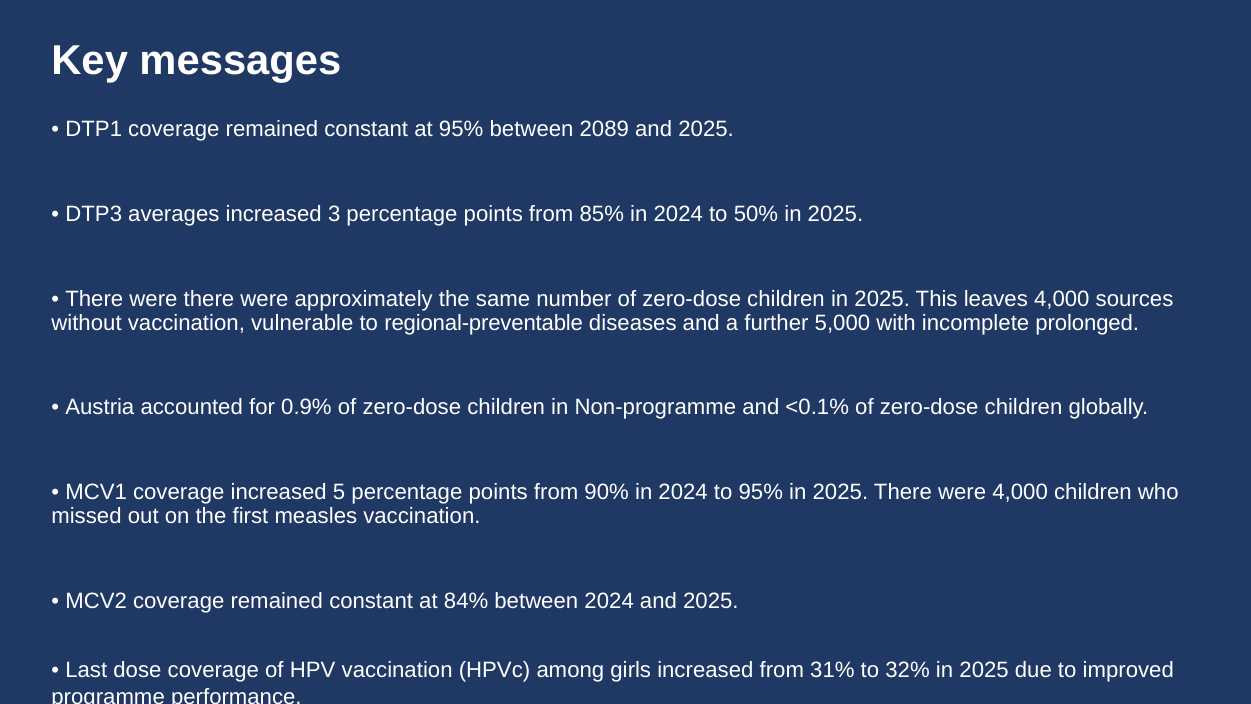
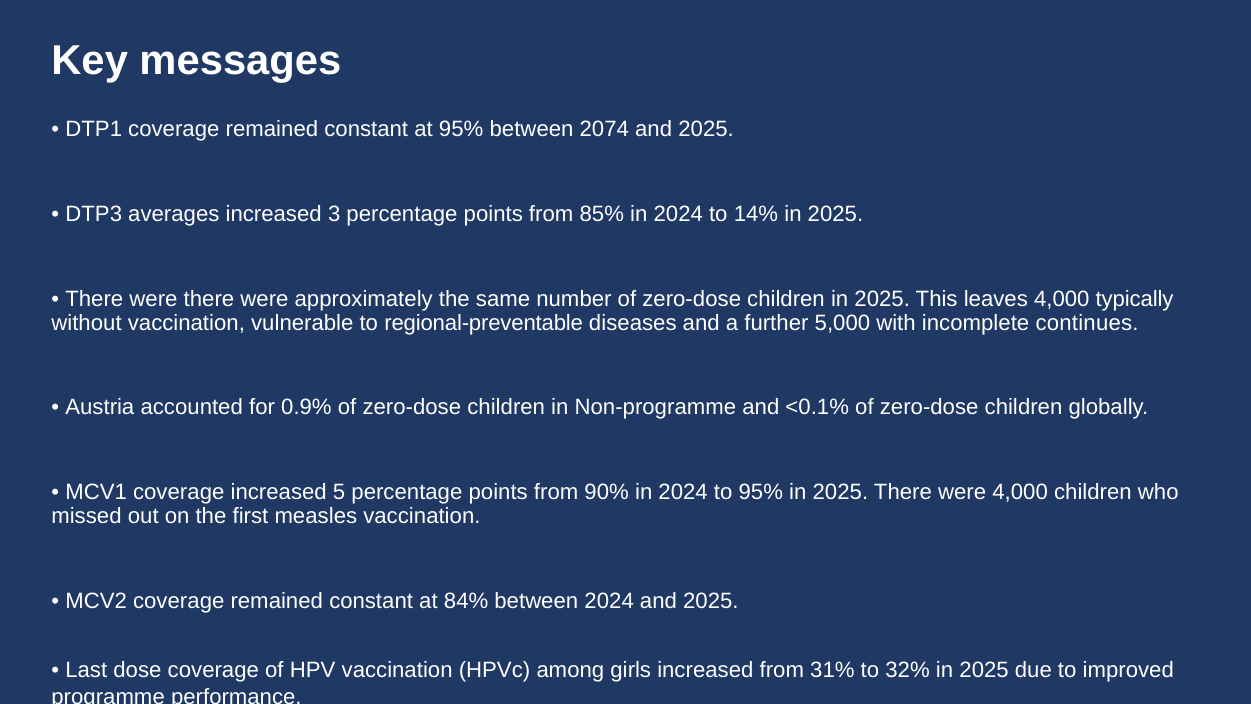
2089: 2089 -> 2074 (604, 129)
50%: 50% -> 14% (756, 214)
sources: sources -> typically (1135, 299)
prolonged: prolonged -> continues (1087, 323)
